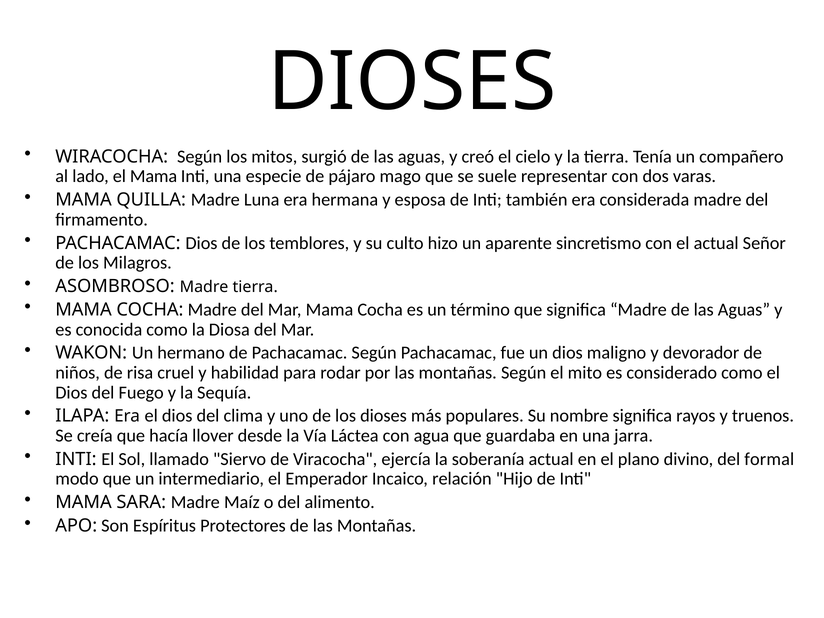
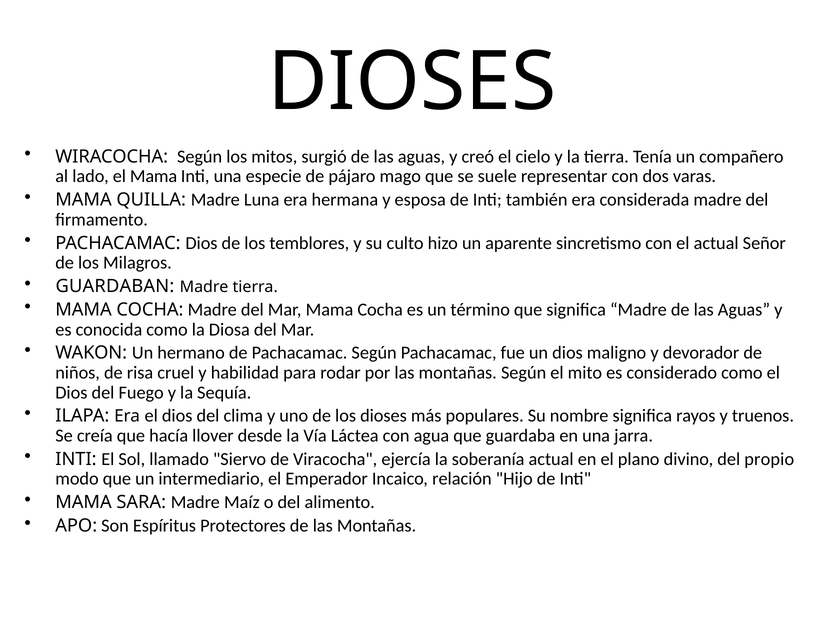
ASOMBROSO: ASOMBROSO -> GUARDABAN (115, 286)
formal: formal -> propio (769, 459)
